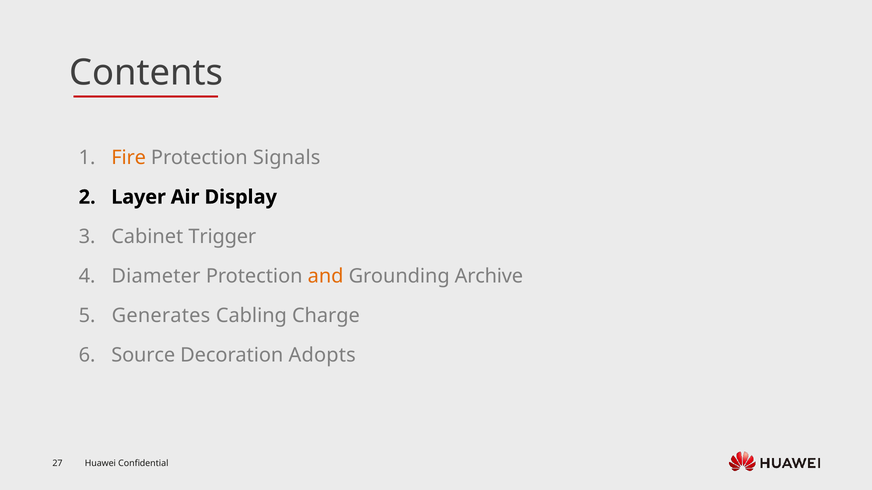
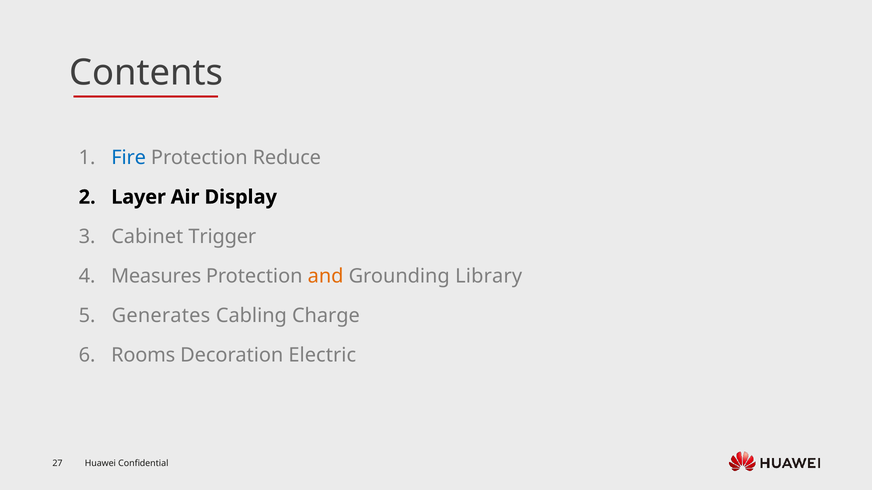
Fire colour: orange -> blue (129, 158)
Signals: Signals -> Reduce (287, 158)
Diameter: Diameter -> Measures (156, 276)
Archive: Archive -> Library (489, 276)
Source: Source -> Rooms (143, 355)
Adopts: Adopts -> Electric (322, 355)
